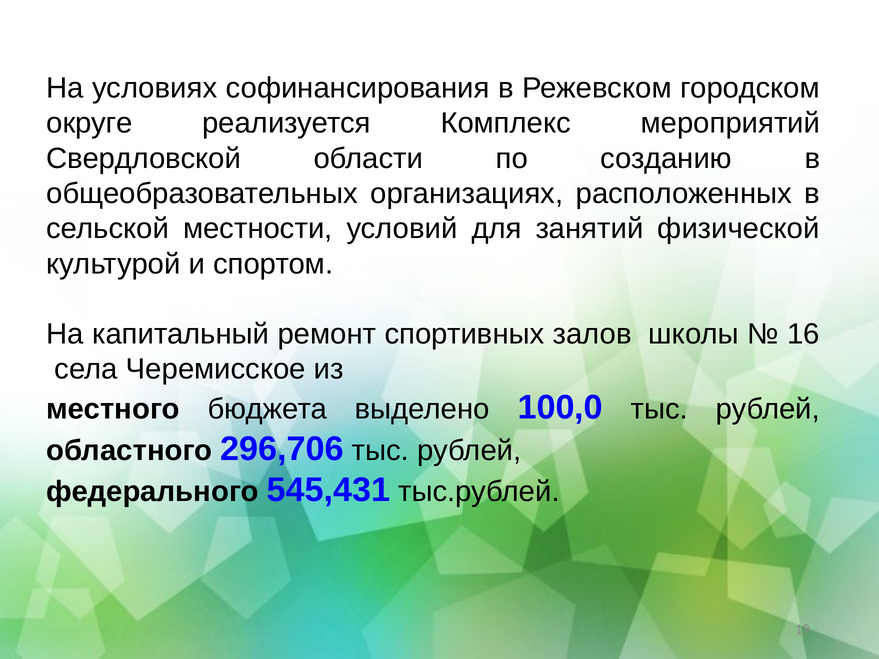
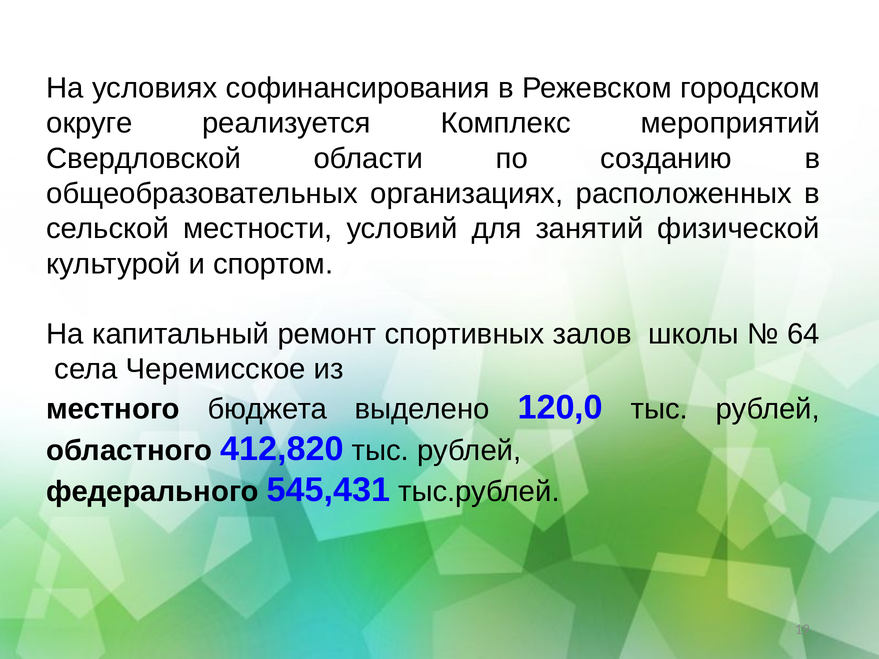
16: 16 -> 64 (803, 334)
100,0: 100,0 -> 120,0 (560, 408)
296,706: 296,706 -> 412,820 (282, 449)
